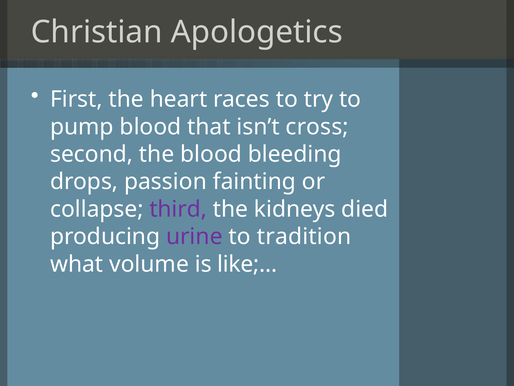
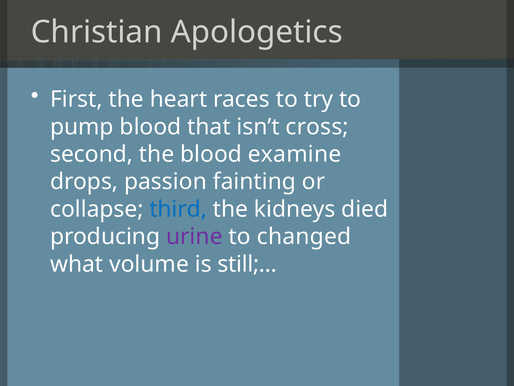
bleeding: bleeding -> examine (295, 154)
third colour: purple -> blue (178, 209)
tradition: tradition -> changed (304, 236)
like;…: like;… -> still;… (247, 264)
